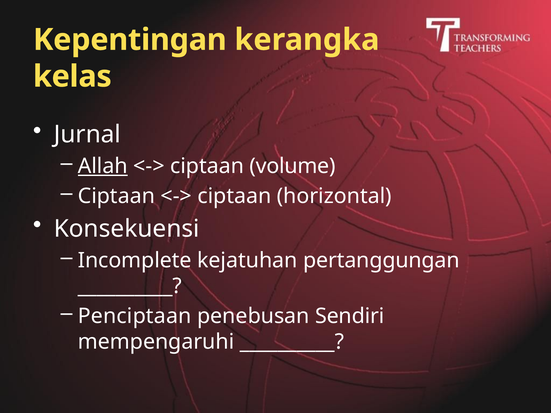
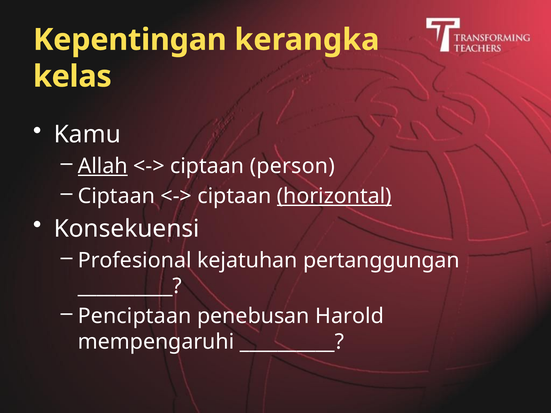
Jurnal: Jurnal -> Kamu (87, 135)
volume: volume -> person (292, 166)
horizontal underline: none -> present (334, 196)
Incomplete: Incomplete -> Profesional (135, 261)
Sendiri: Sendiri -> Harold (350, 316)
